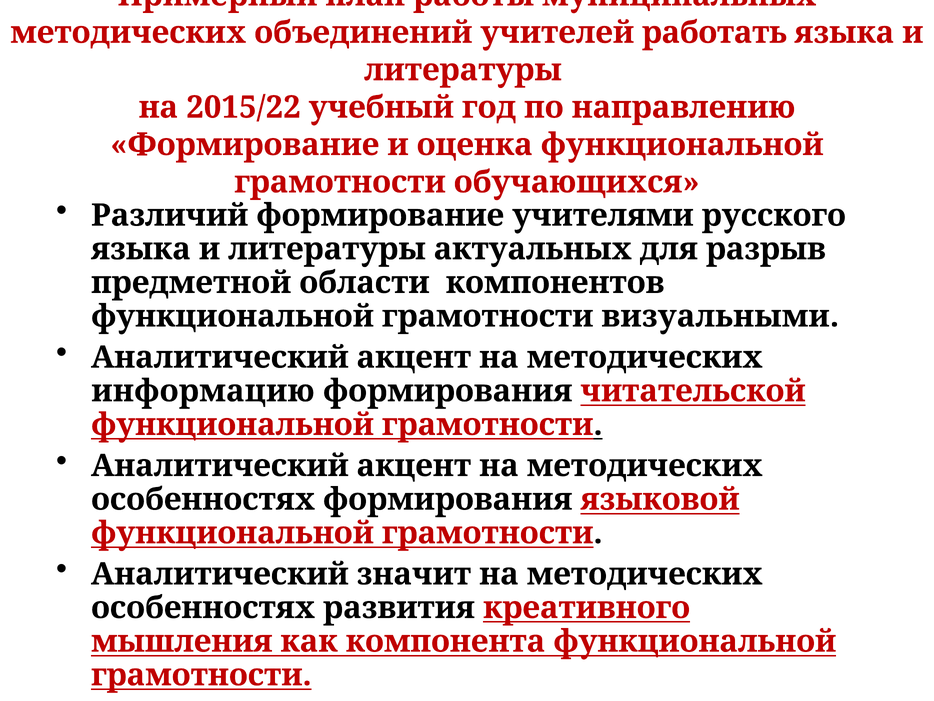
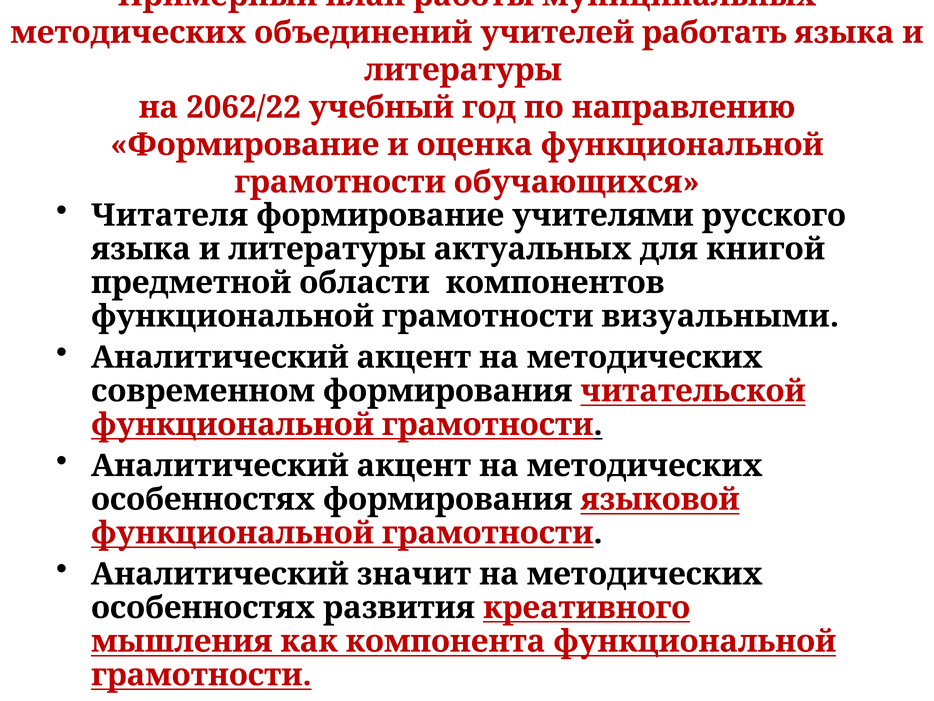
2015/22: 2015/22 -> 2062/22 (243, 107)
Различий: Различий -> Читателя (170, 215)
разрыв: разрыв -> книгой (766, 249)
информацию: информацию -> современном (203, 391)
